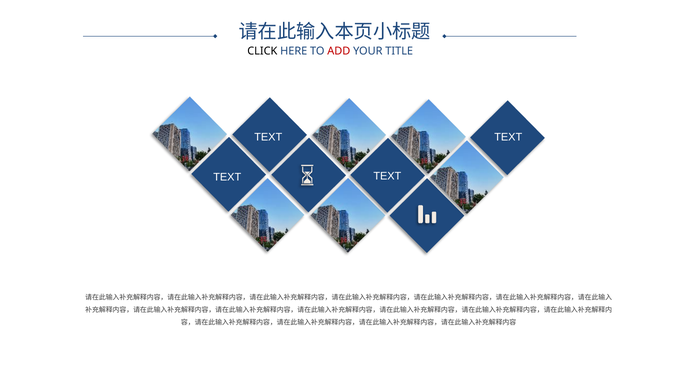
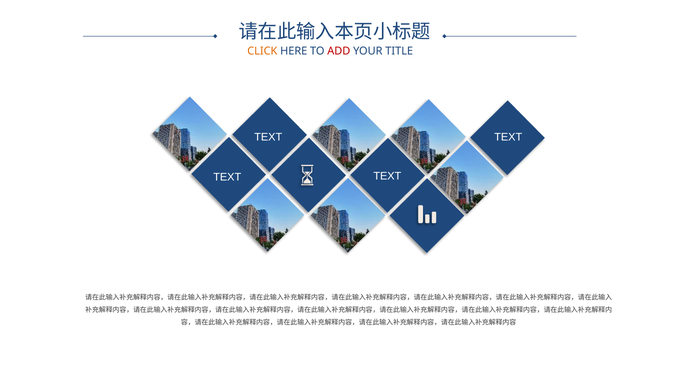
CLICK colour: black -> orange (262, 51)
